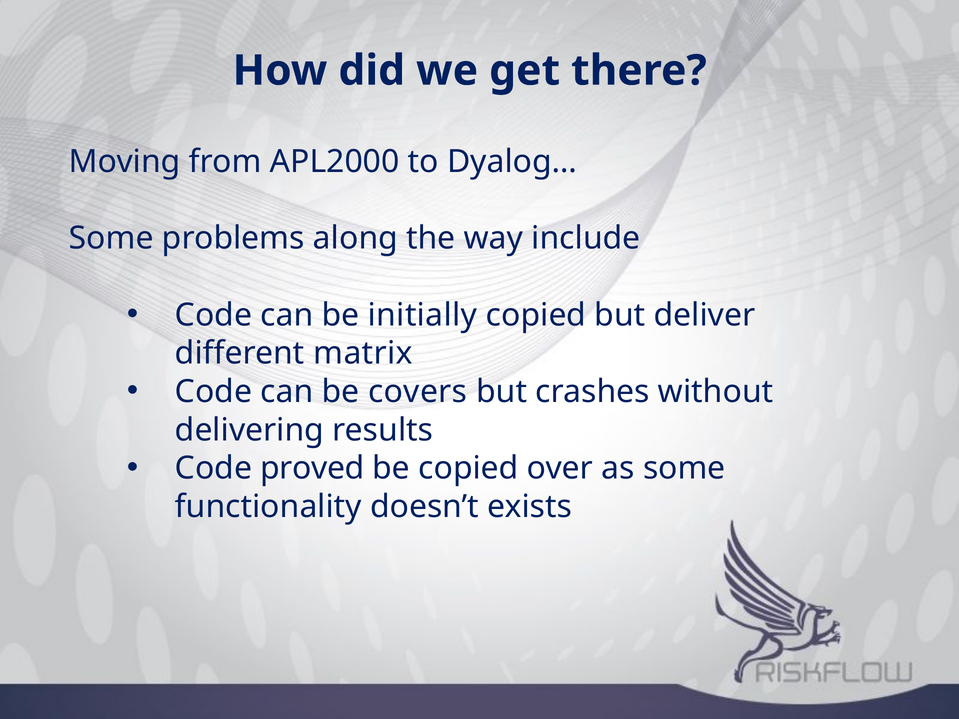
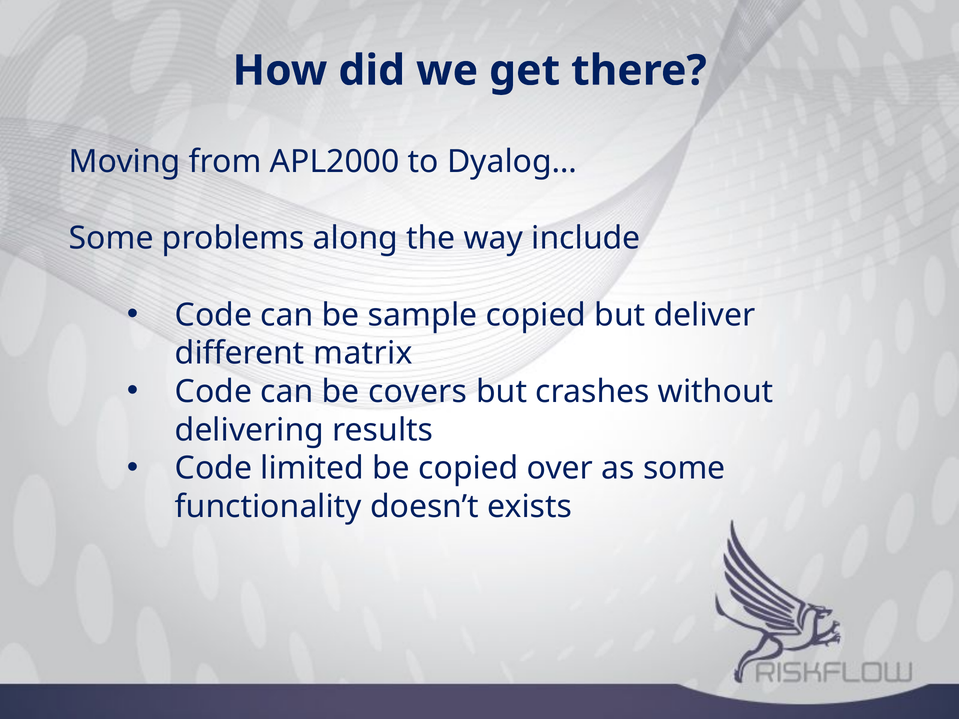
initially: initially -> sample (423, 315)
proved: proved -> limited (312, 469)
